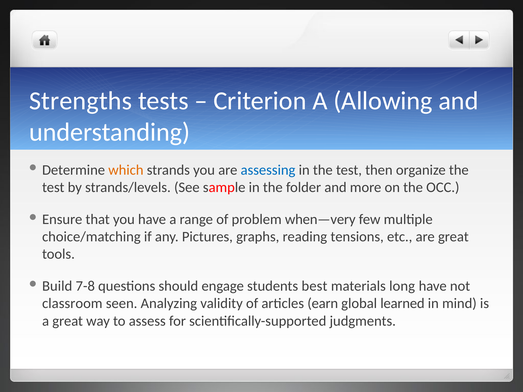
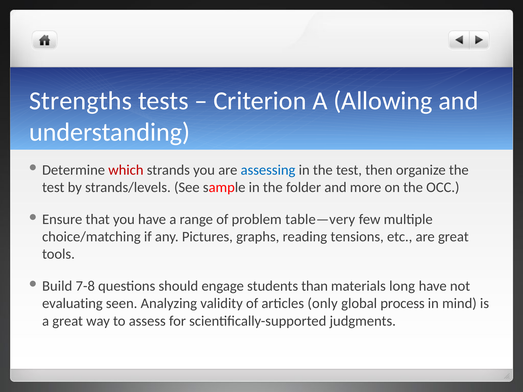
which colour: orange -> red (126, 170)
when—very: when—very -> table—very (320, 219)
best: best -> than (315, 286)
classroom: classroom -> evaluating (72, 304)
earn: earn -> only (323, 304)
learned: learned -> process (402, 304)
